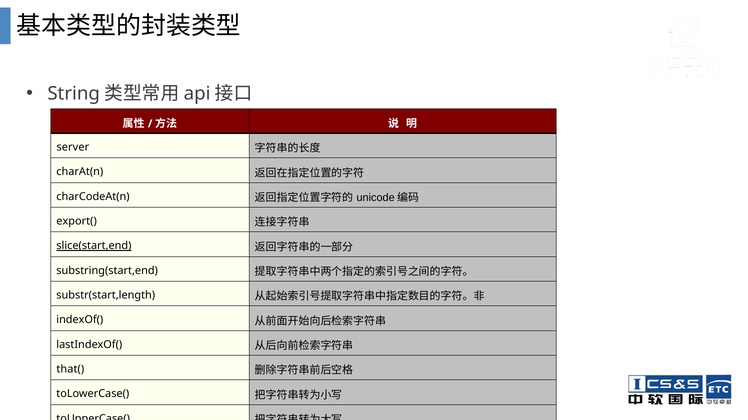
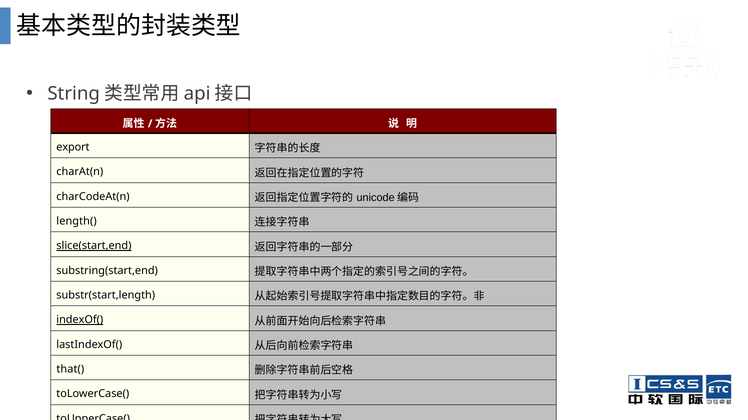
server: server -> export (73, 147)
export(: export( -> length( (77, 222)
indexOf( underline: none -> present (80, 320)
